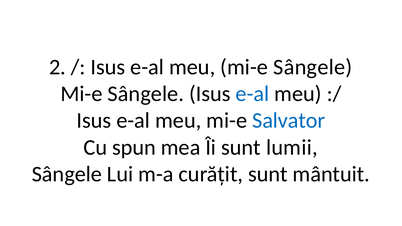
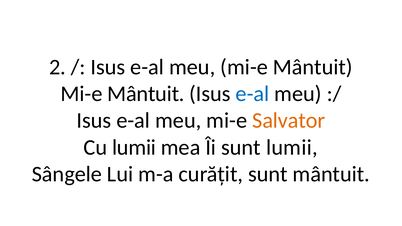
meu mi-e Sângele: Sângele -> Mântuit (313, 67)
Sângele: Sângele -> Mântuit (146, 94)
Salvator colour: blue -> orange (289, 121)
Cu spun: spun -> lumii (134, 147)
